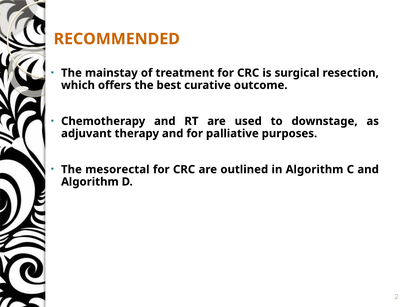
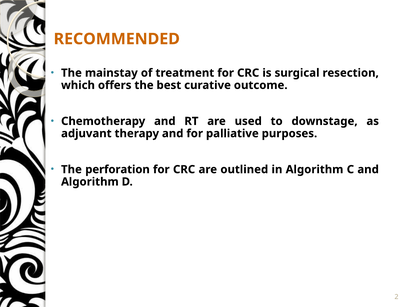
mesorectal: mesorectal -> perforation (118, 170)
